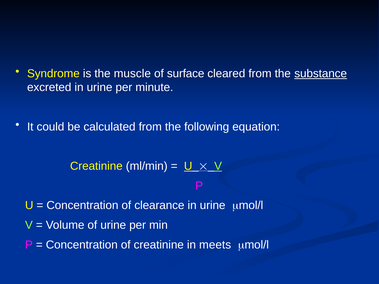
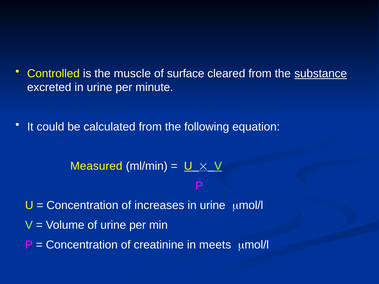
Syndrome: Syndrome -> Controlled (53, 74)
Creatinine: Creatinine -> Measured (96, 166)
clearance: clearance -> increases (159, 206)
